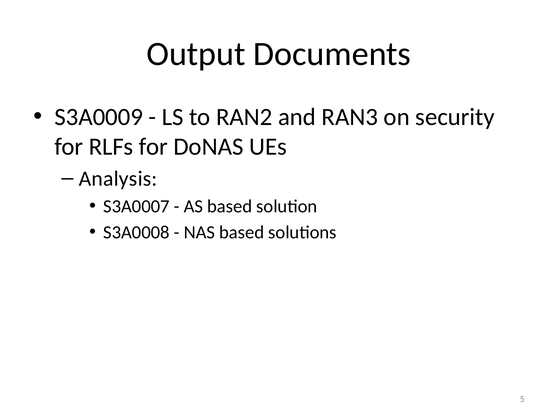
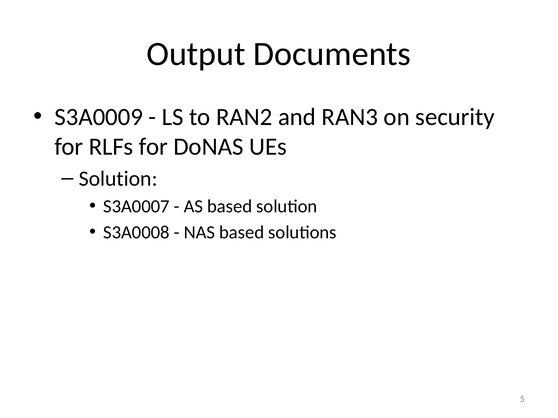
Analysis: Analysis -> Solution (118, 179)
